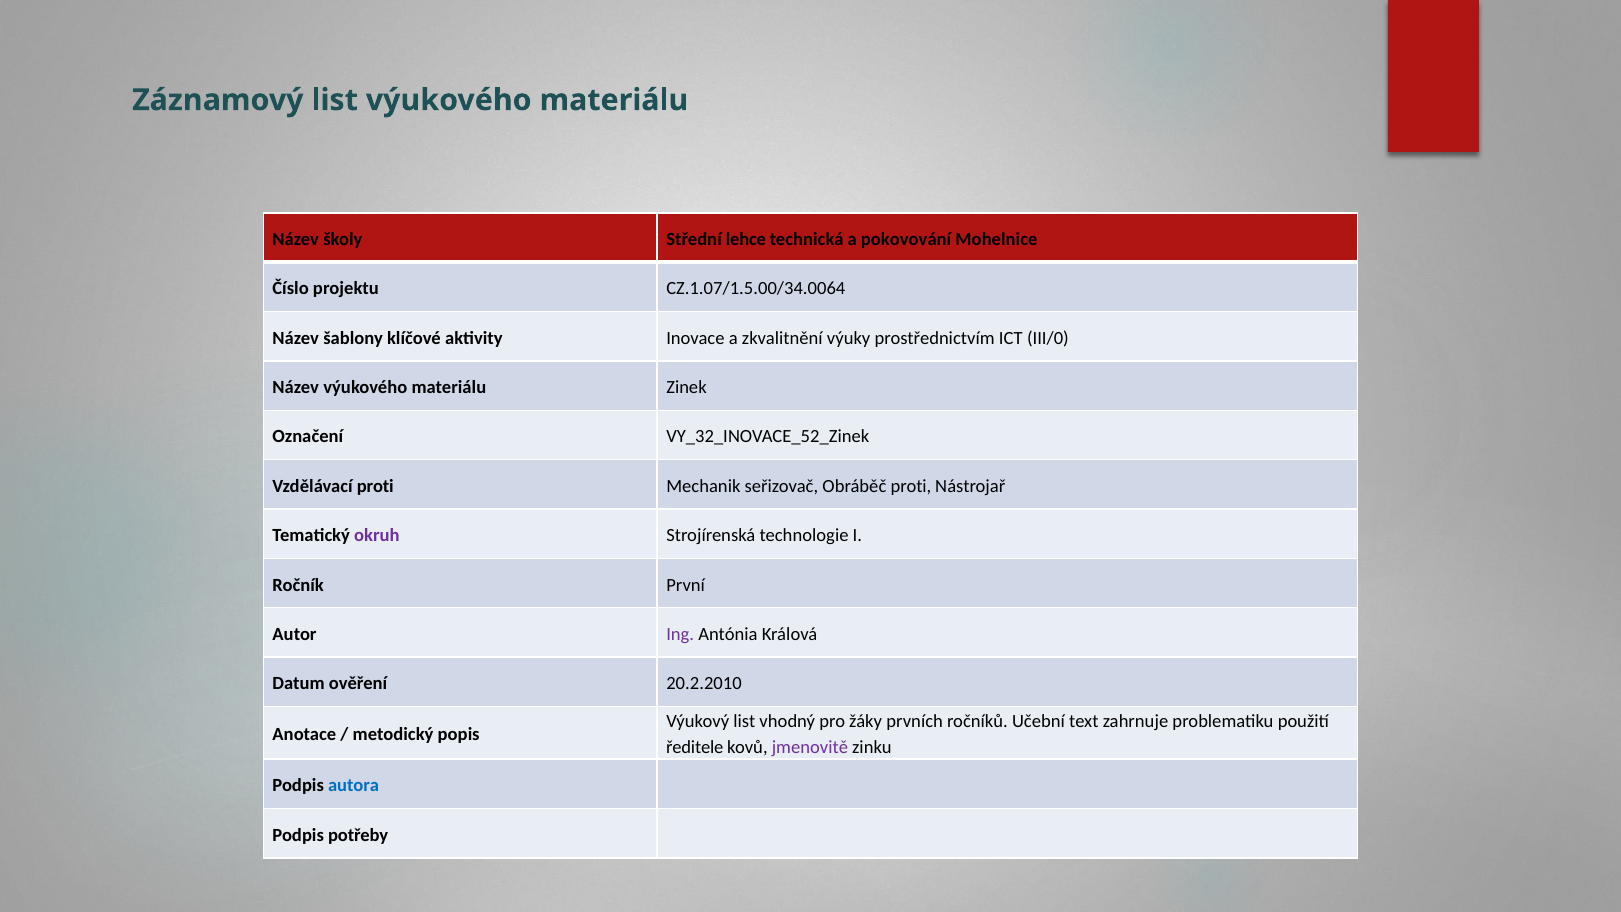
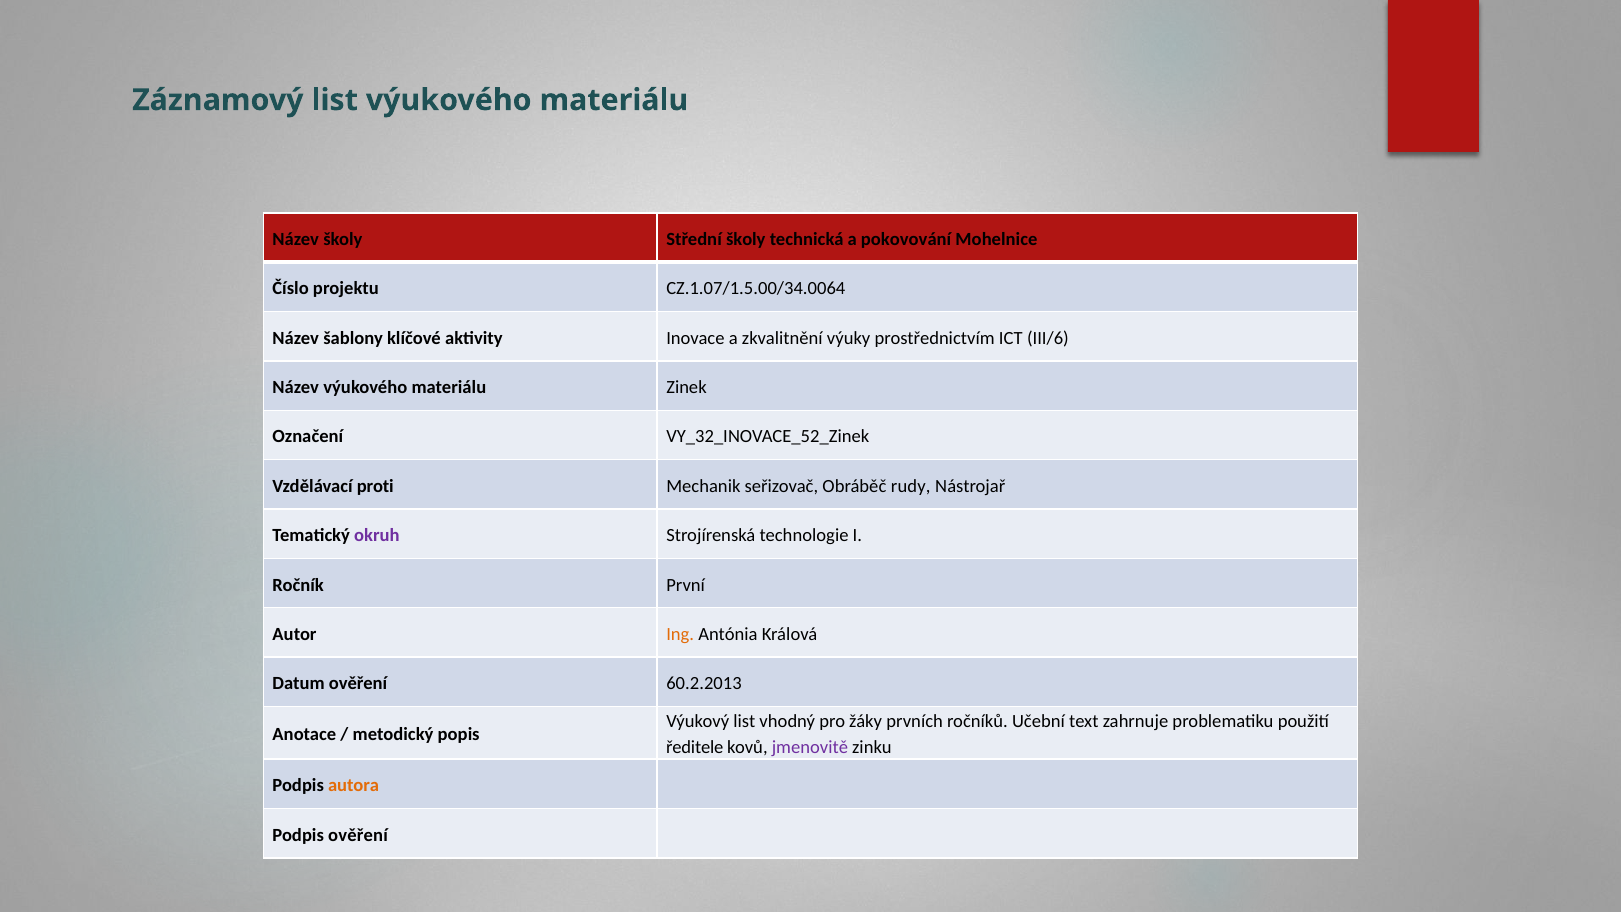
Střední lehce: lehce -> školy (746, 239)
III/0: III/0 -> III/6 (1048, 338)
Obráběč proti: proti -> rudy (911, 486)
Ing colour: purple -> orange (680, 634)
20.2.2010: 20.2.2010 -> 60.2.2013 (704, 683)
autora colour: blue -> orange (354, 786)
Podpis potřeby: potřeby -> ověření (358, 835)
